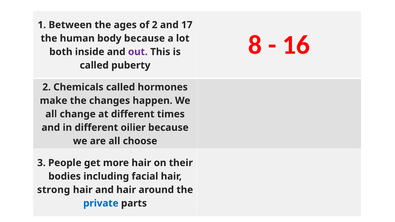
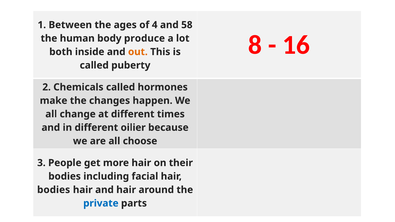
of 2: 2 -> 4 (155, 25)
17: 17 -> 58 (187, 25)
body because: because -> produce (145, 38)
out colour: purple -> orange (138, 52)
strong: strong -> bodies (54, 190)
